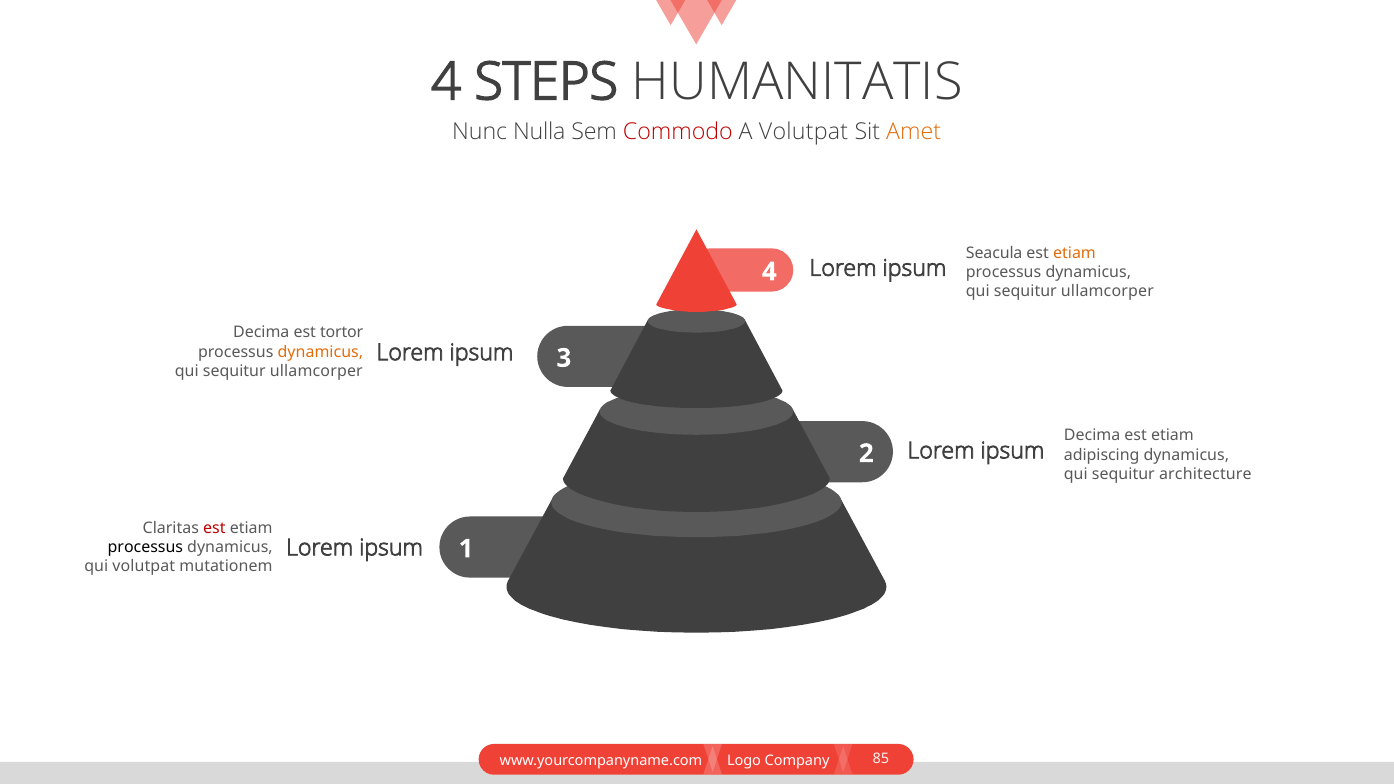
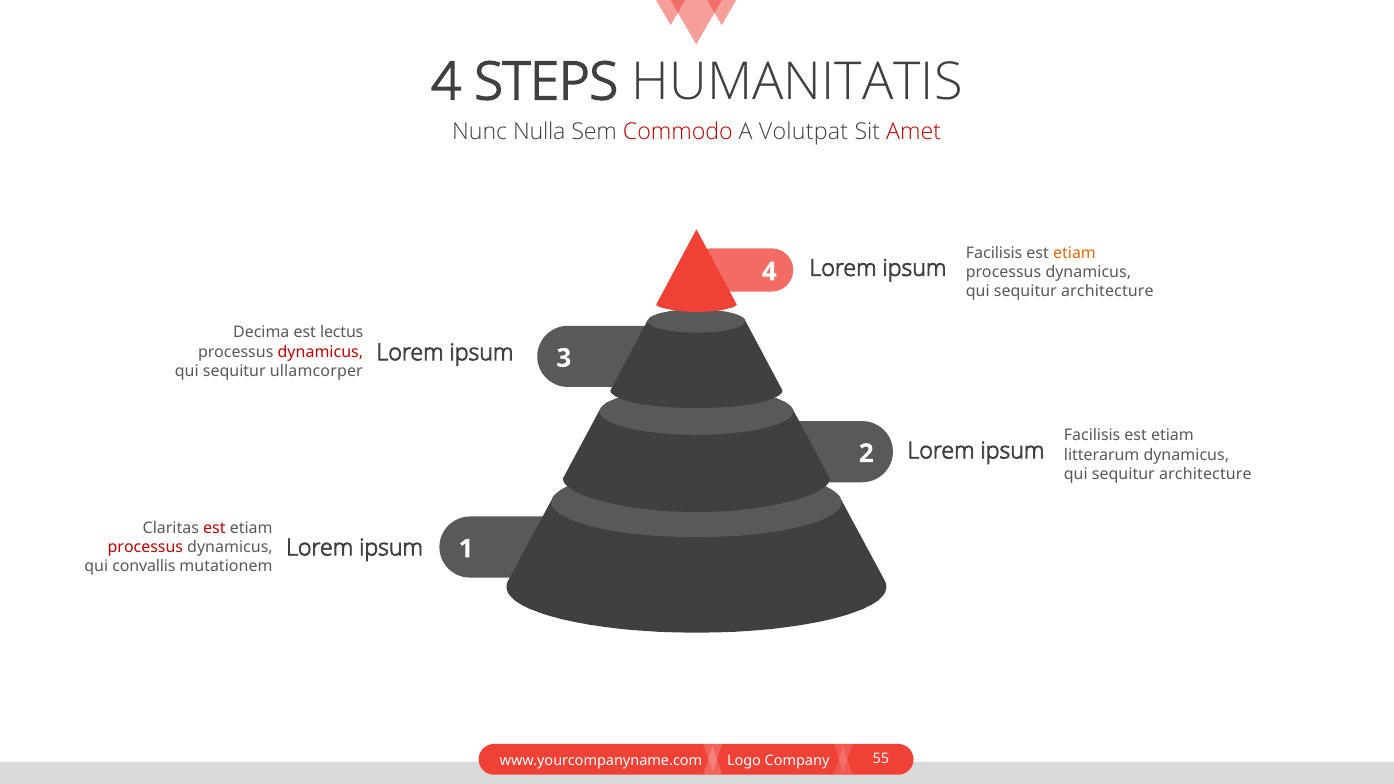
Amet colour: orange -> red (914, 132)
Seacula: Seacula -> Facilisis (994, 253)
ullamcorper: ullamcorper -> architecture (1107, 291)
tortor: tortor -> lectus (342, 333)
dynamicus colour: orange -> red (320, 352)
Decima: Decima -> Facilisis (1092, 436)
adipiscing: adipiscing -> litterarum (1102, 455)
processus colour: black -> red (145, 547)
qui volutpat: volutpat -> convallis (144, 566)
85: 85 -> 55 (881, 759)
